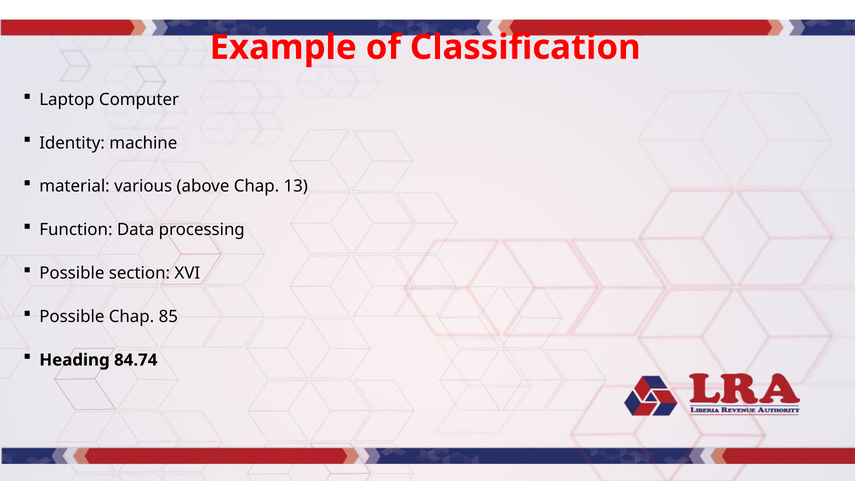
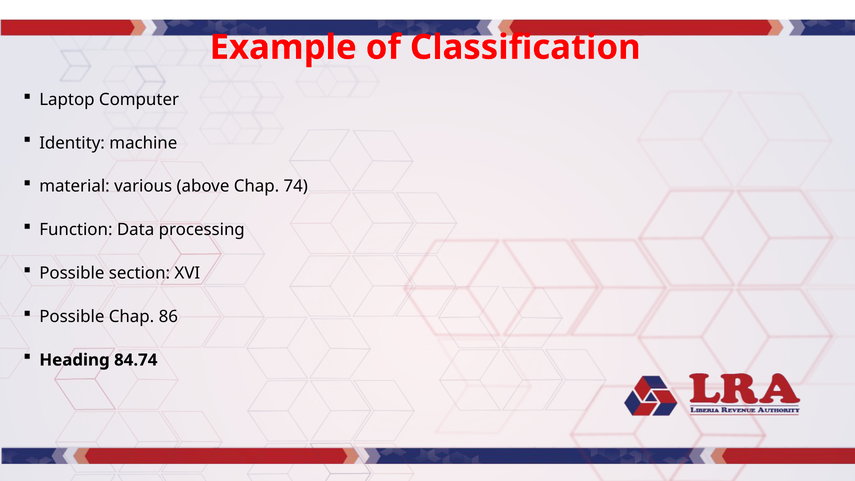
13: 13 -> 74 (296, 186)
85: 85 -> 86 (168, 317)
